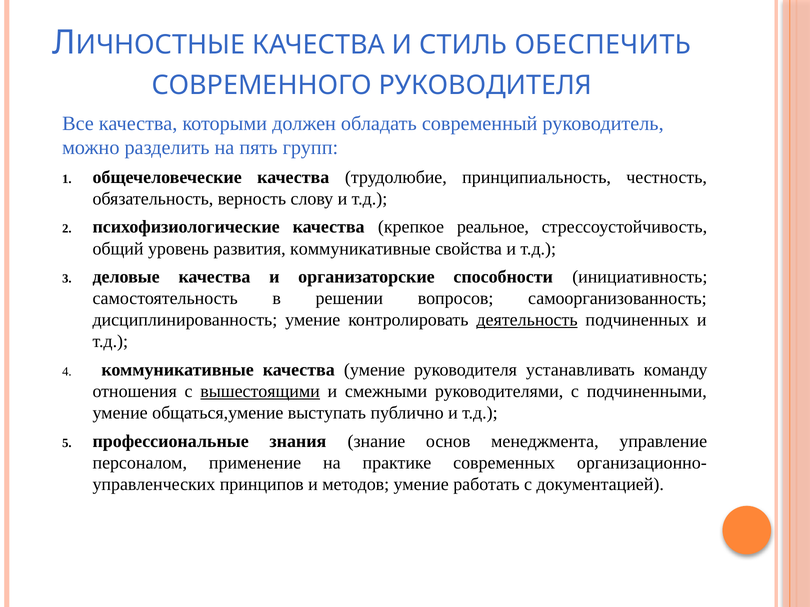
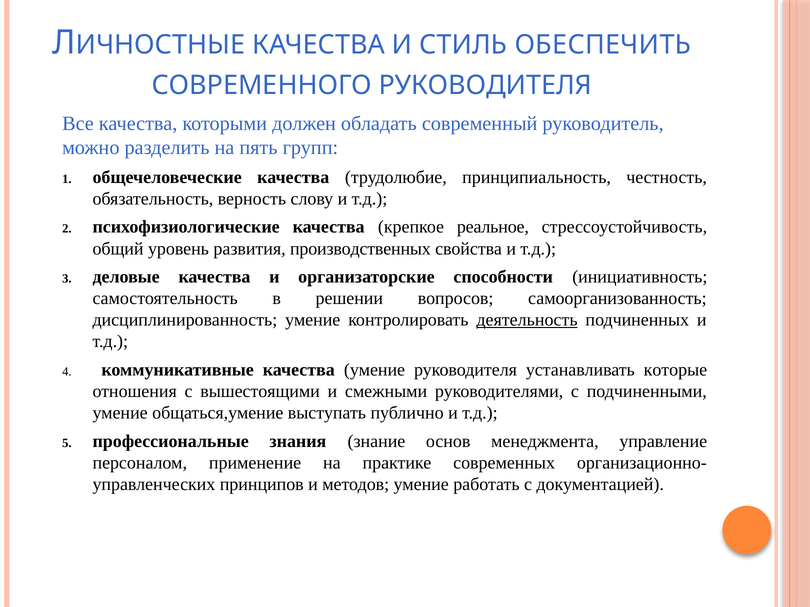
развития коммуникативные: коммуникативные -> производственных (360, 249)
команду: команду -> которые (675, 370)
вышестоящими underline: present -> none (260, 392)
